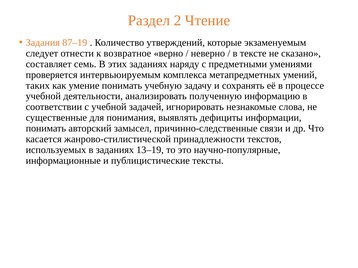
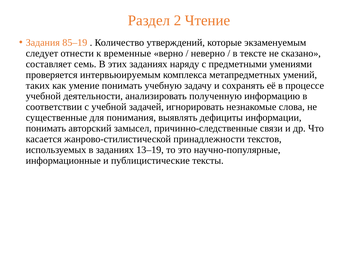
87–19: 87–19 -> 85–19 (75, 43)
возвратное: возвратное -> временные (127, 53)
